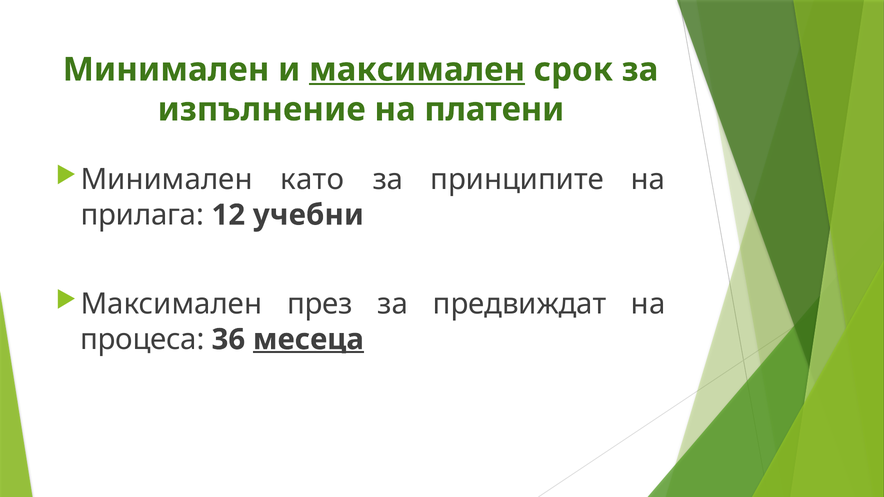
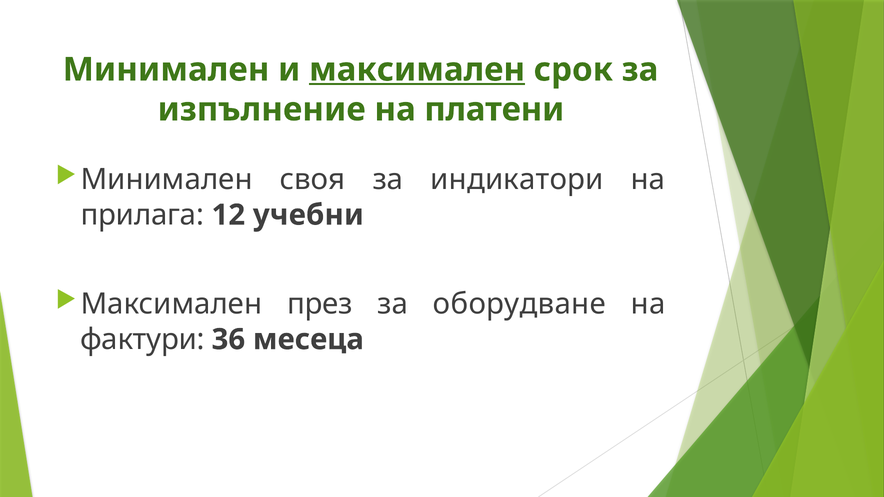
като: като -> своя (313, 180)
принципите: принципите -> индикатори (517, 180)
предвиждат: предвиждат -> оборудване (519, 304)
процеса: процеса -> фактури (142, 340)
месеца underline: present -> none (308, 340)
